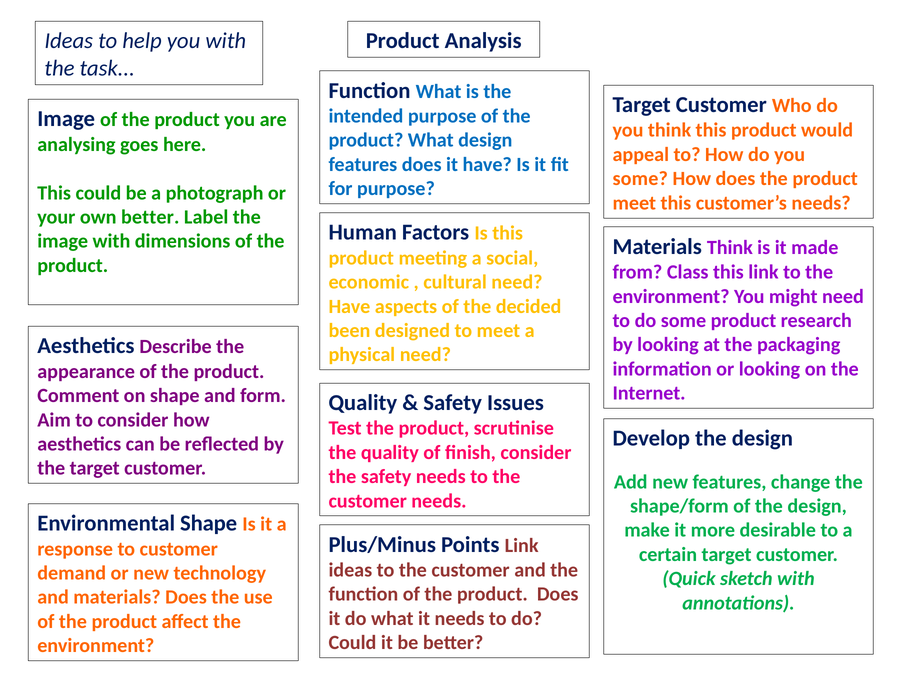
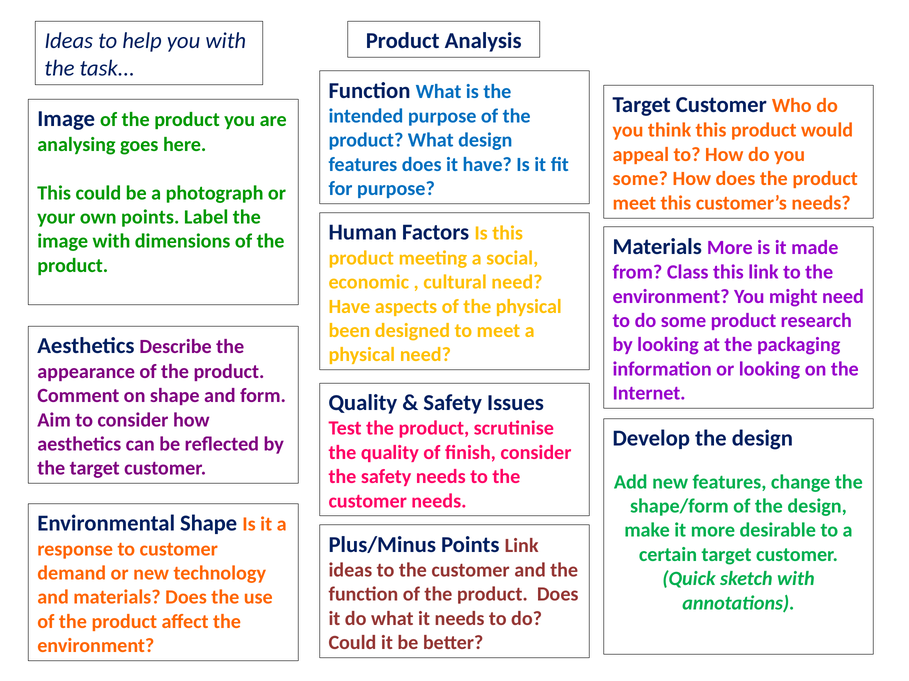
own better: better -> points (150, 217)
Materials Think: Think -> More (730, 248)
the decided: decided -> physical (529, 307)
